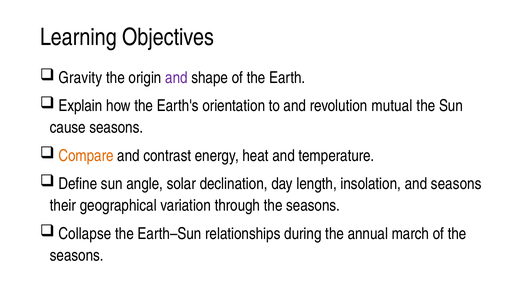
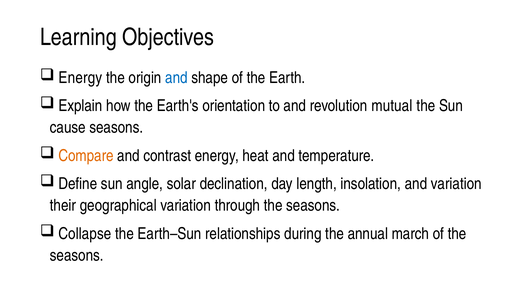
Gravity: Gravity -> Energy (80, 78)
and colour: purple -> blue (176, 78)
and seasons: seasons -> variation (456, 184)
